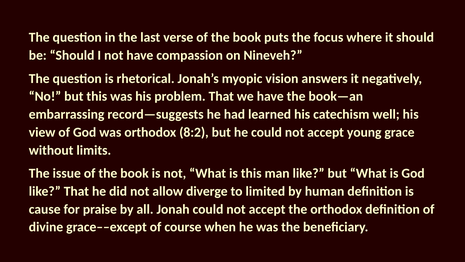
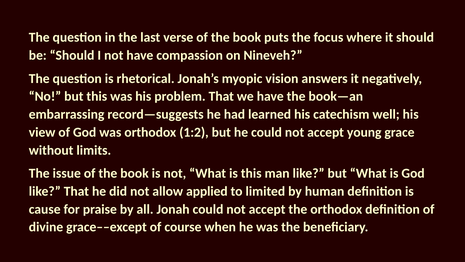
8:2: 8:2 -> 1:2 (194, 132)
diverge: diverge -> applied (207, 191)
